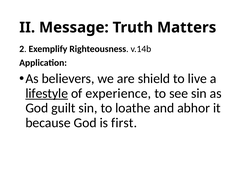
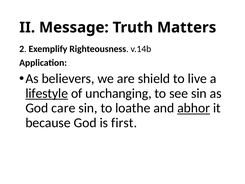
experience: experience -> unchanging (118, 93)
guilt: guilt -> care (63, 108)
abhor underline: none -> present (194, 108)
